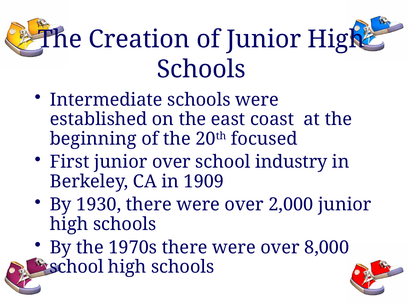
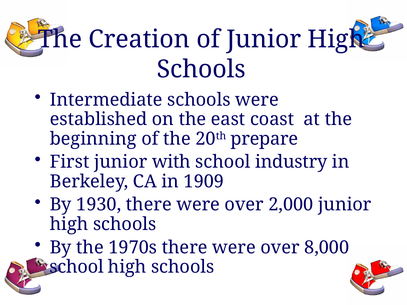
focused: focused -> prepare (264, 139)
junior over: over -> with (171, 162)
